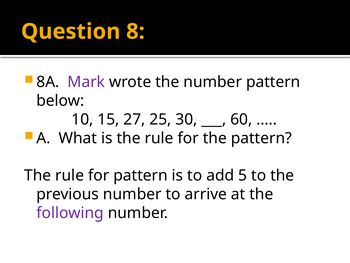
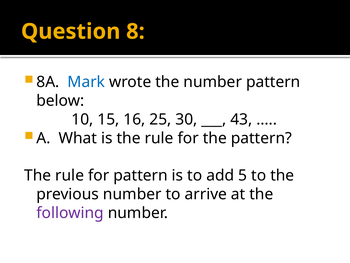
Mark colour: purple -> blue (86, 82)
27: 27 -> 16 (134, 119)
60: 60 -> 43 (241, 119)
